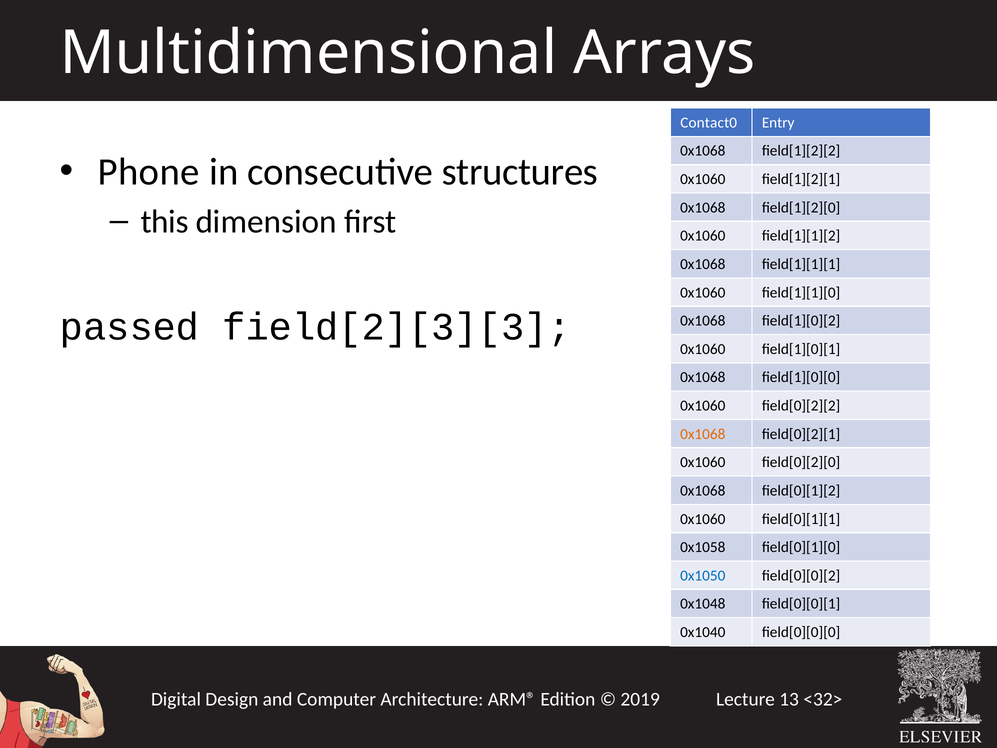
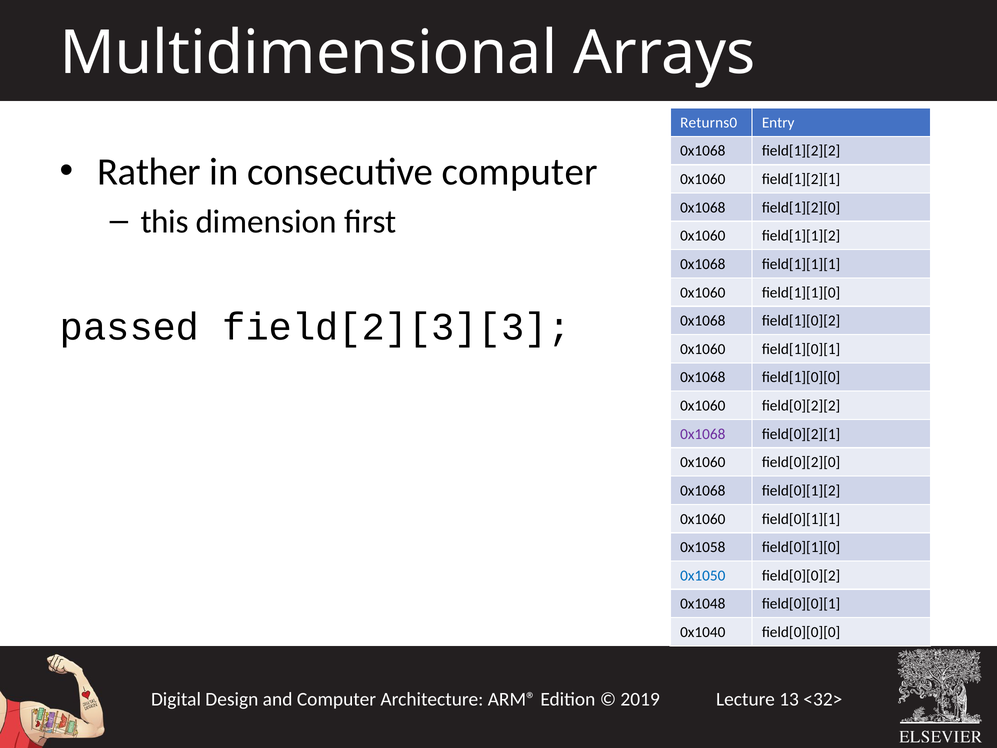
Contact0: Contact0 -> Returns0 (709, 123)
Phone: Phone -> Rather (149, 172)
consecutive structures: structures -> computer (520, 172)
0x1068 colour: orange -> purple (703, 434)
